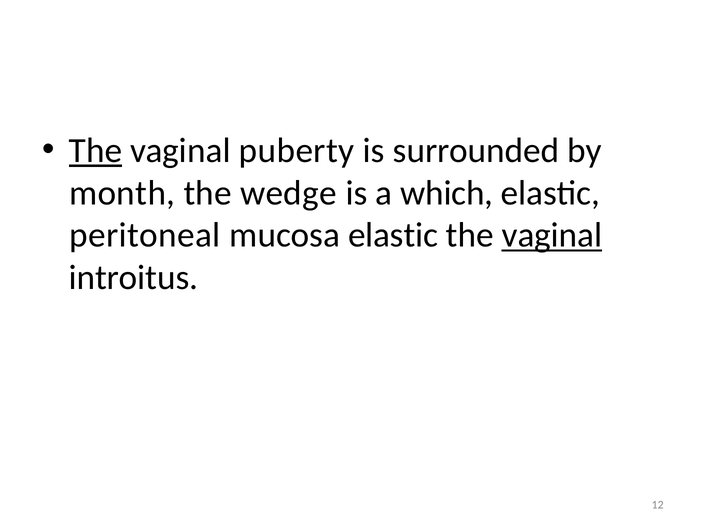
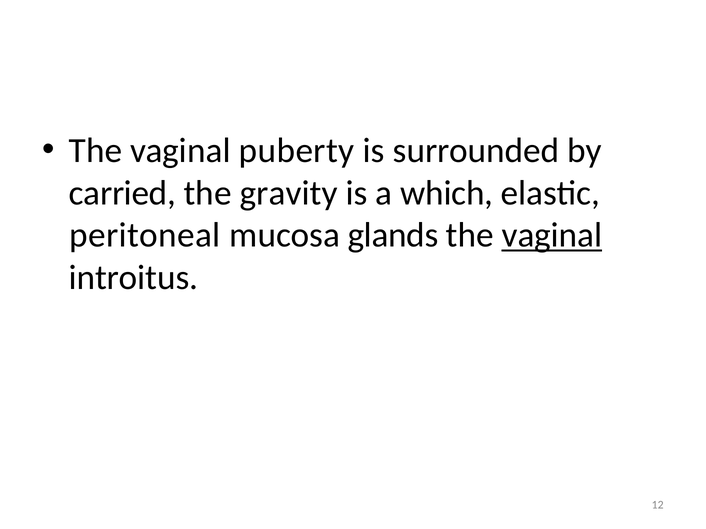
The underline: present -> none (95, 151)
month: month -> carried (122, 193)
wedge: wedge -> gravity (289, 193)
mucosa elastic: elastic -> glands (393, 235)
